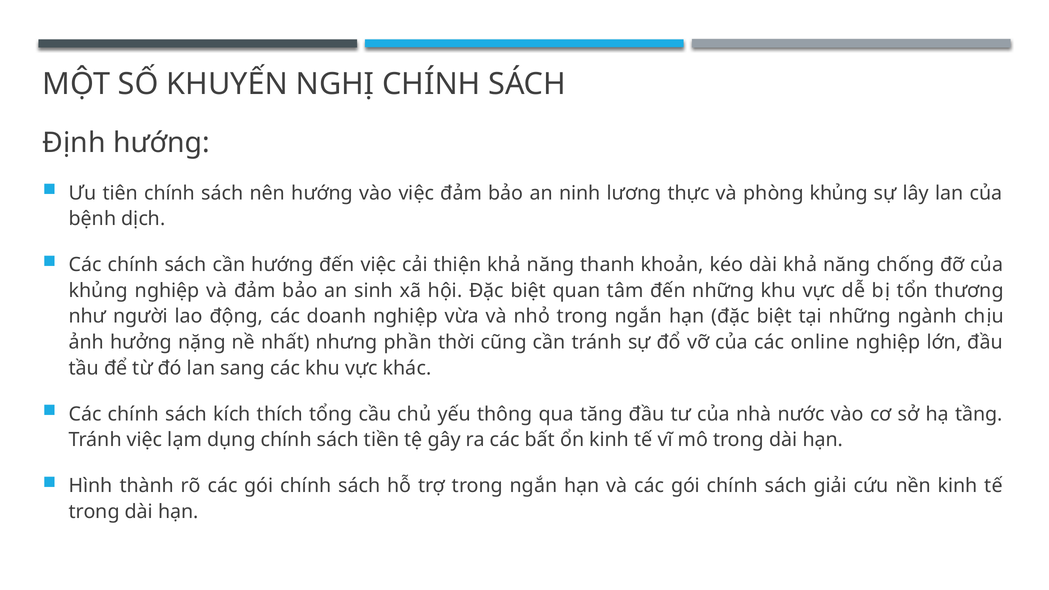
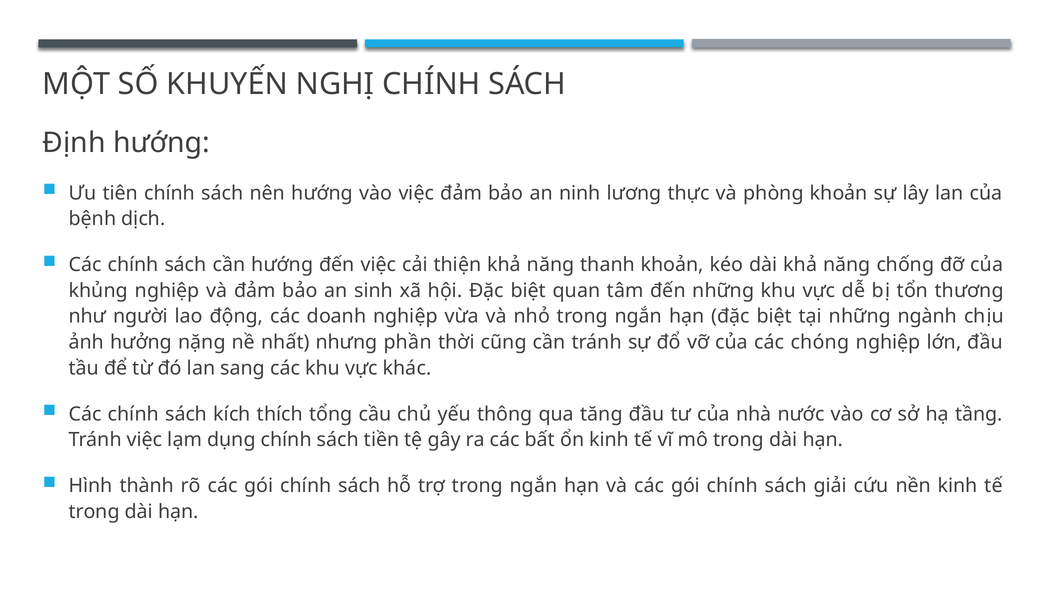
phòng khủng: khủng -> khoản (839, 193)
online: online -> chóng (820, 342)
